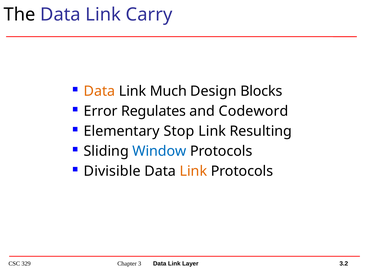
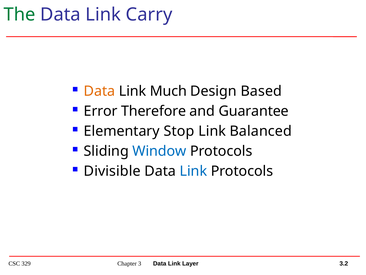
The colour: black -> green (20, 15)
Blocks: Blocks -> Based (261, 91)
Regulates: Regulates -> Therefore (154, 111)
Codeword: Codeword -> Guarantee (254, 111)
Resulting: Resulting -> Balanced (261, 131)
Link colour: orange -> blue (193, 171)
